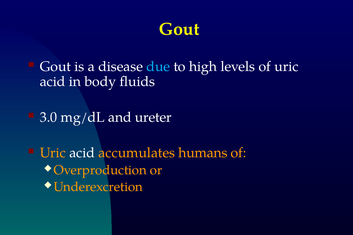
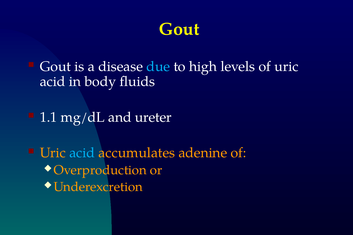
3.0: 3.0 -> 1.1 (48, 117)
acid colour: white -> light blue (82, 153)
humans: humans -> adenine (203, 153)
